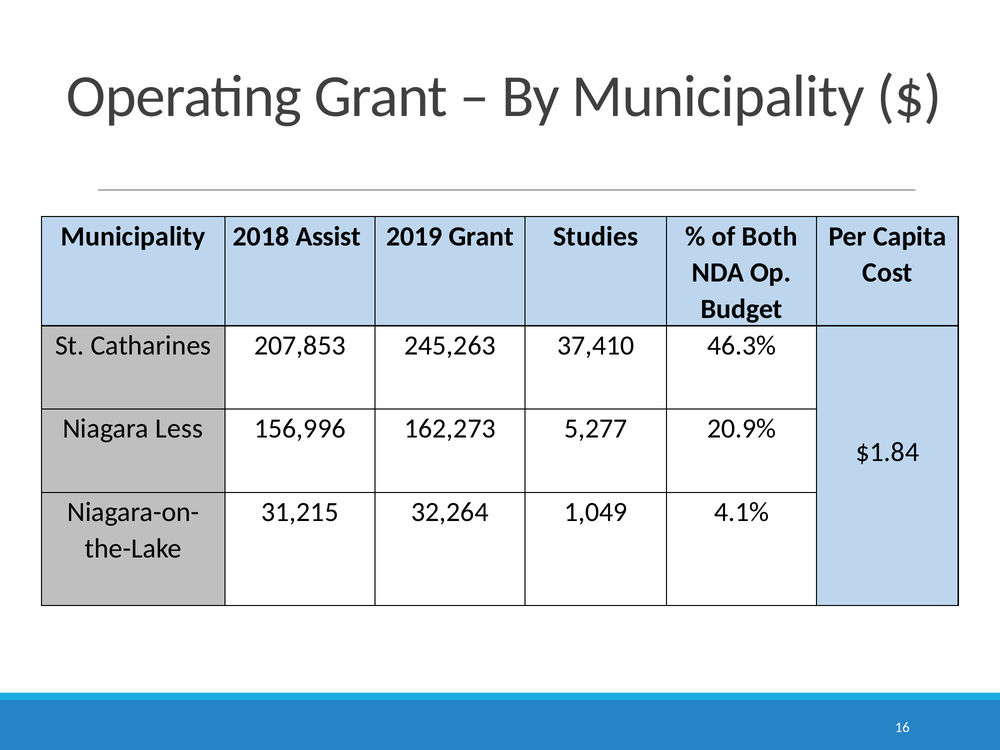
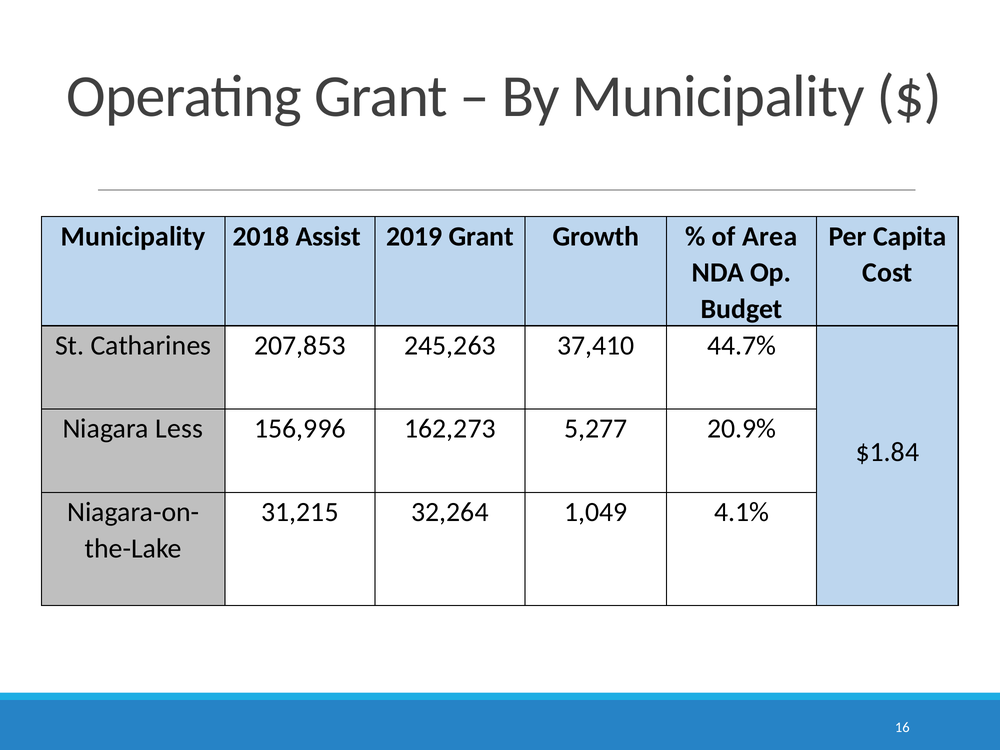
Studies: Studies -> Growth (596, 236)
Both: Both -> Area (770, 236)
46.3%: 46.3% -> 44.7% (742, 346)
